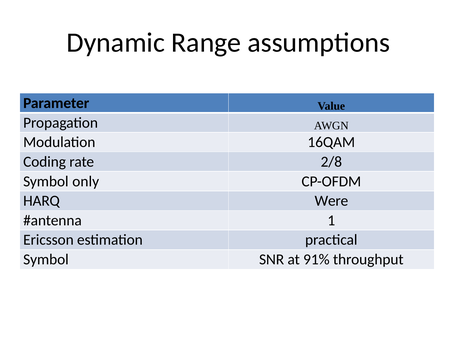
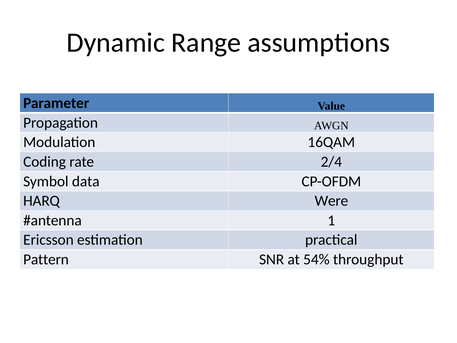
2/8: 2/8 -> 2/4 (331, 162)
only: only -> data (86, 181)
Symbol: Symbol -> Pattern (46, 259)
91%: 91% -> 54% (316, 259)
